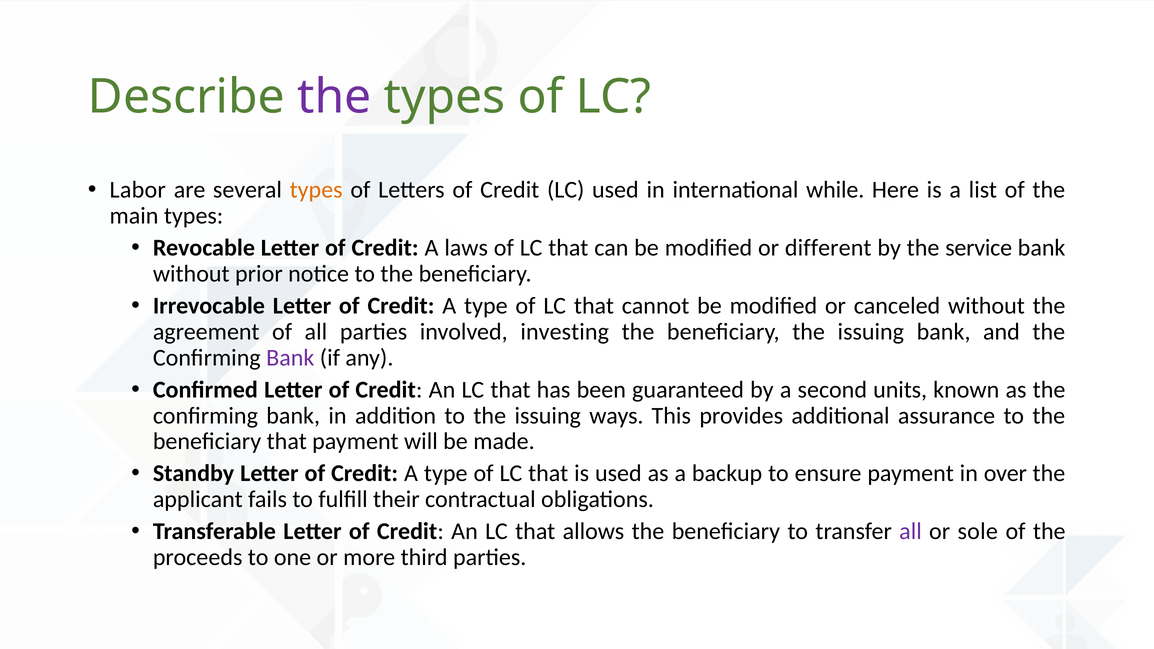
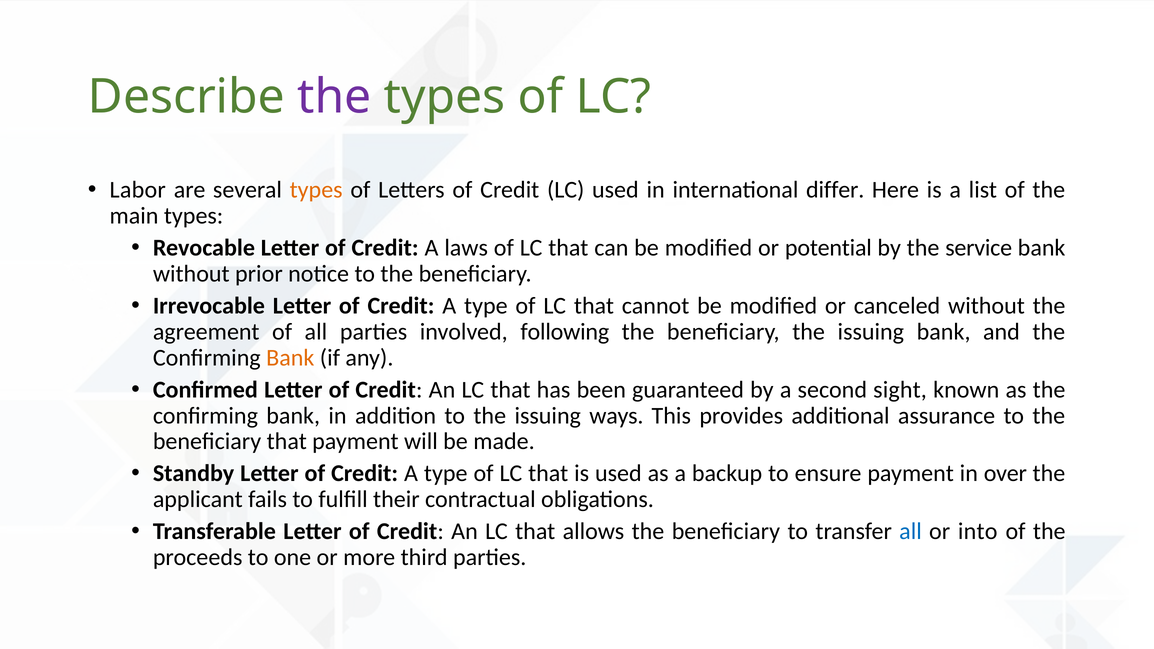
while: while -> differ (835, 190)
different: different -> potential (828, 248)
investing: investing -> following (565, 332)
Bank colour: purple -> orange (290, 358)
units: units -> sight (900, 390)
all colour: purple -> blue (910, 532)
sole: sole -> into (978, 532)
